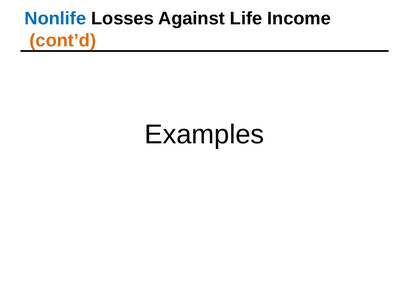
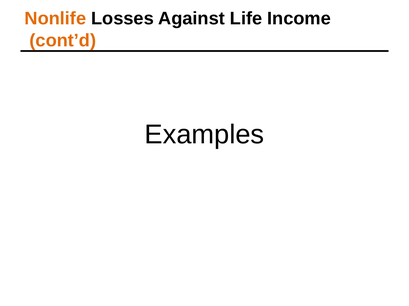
Nonlife colour: blue -> orange (55, 19)
